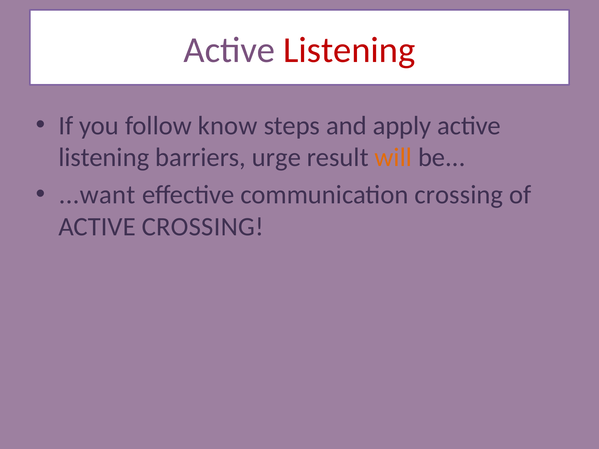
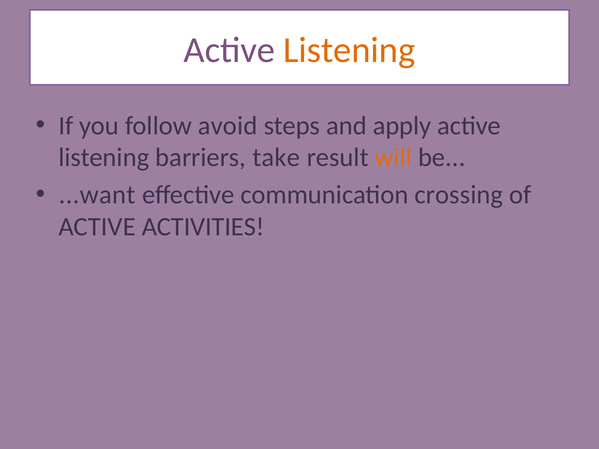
Listening colour: red -> orange (349, 50)
know: know -> avoid (228, 126)
urge: urge -> take (276, 158)
ACTIVE CROSSING: CROSSING -> ACTIVITIES (203, 227)
